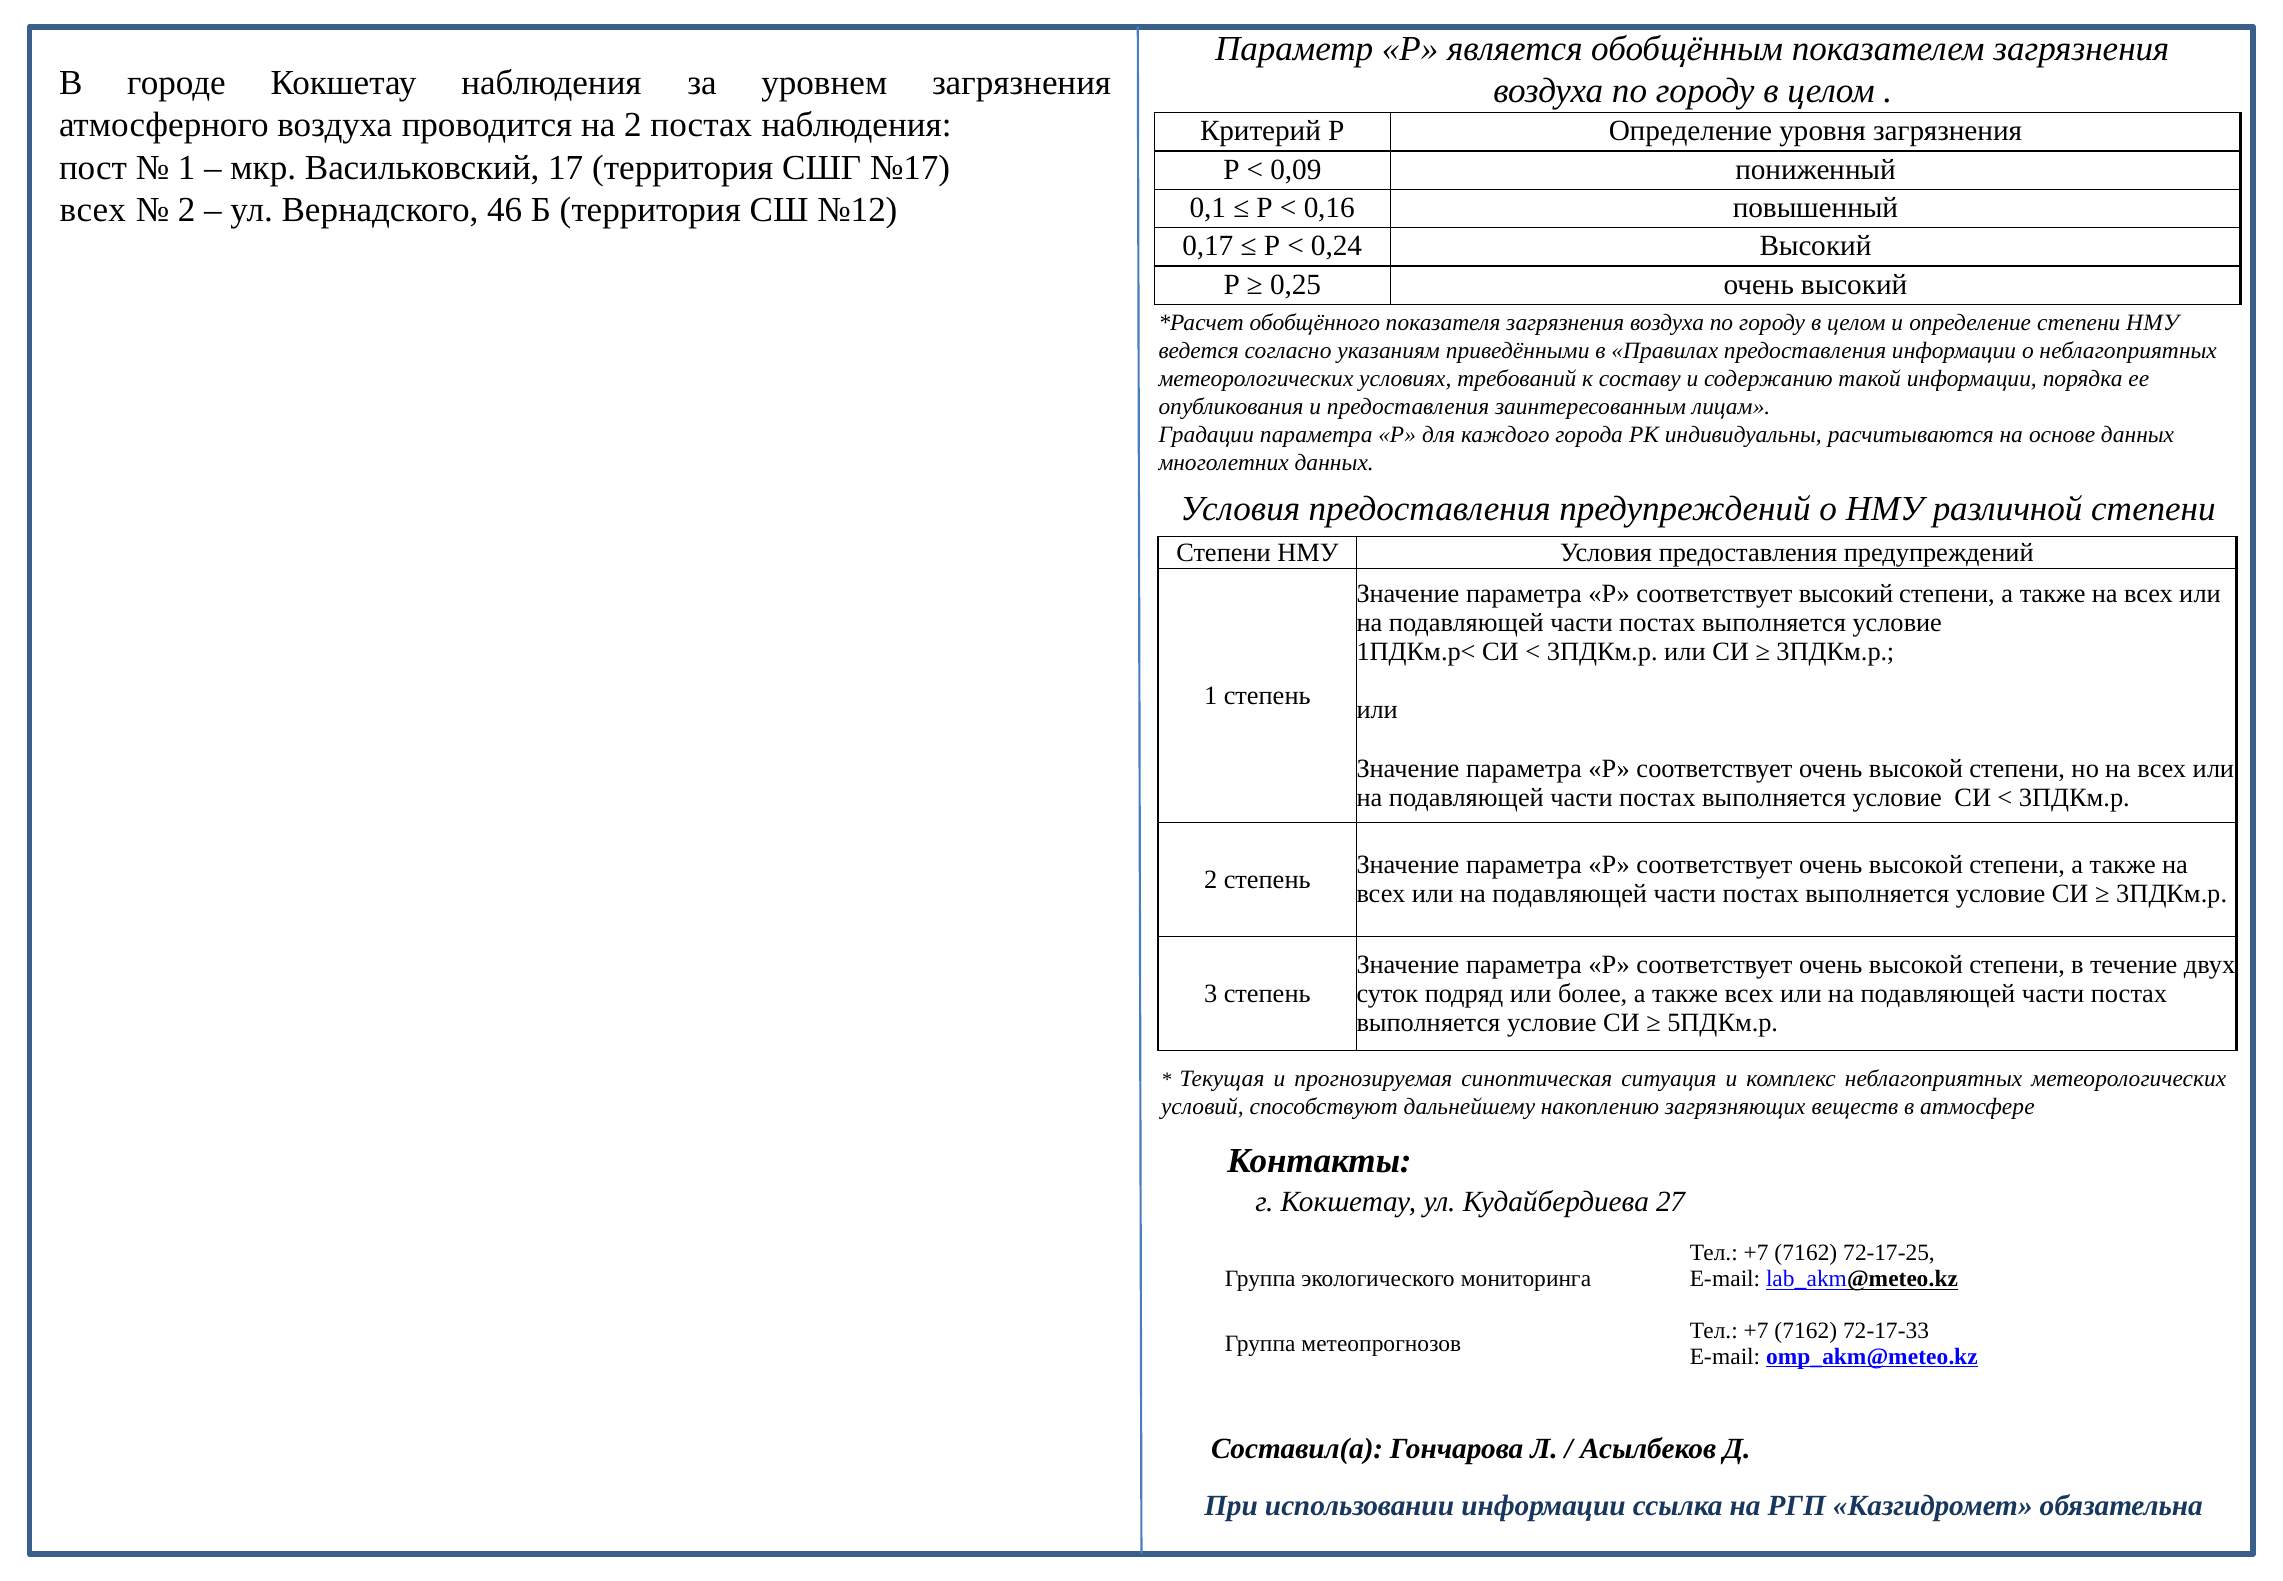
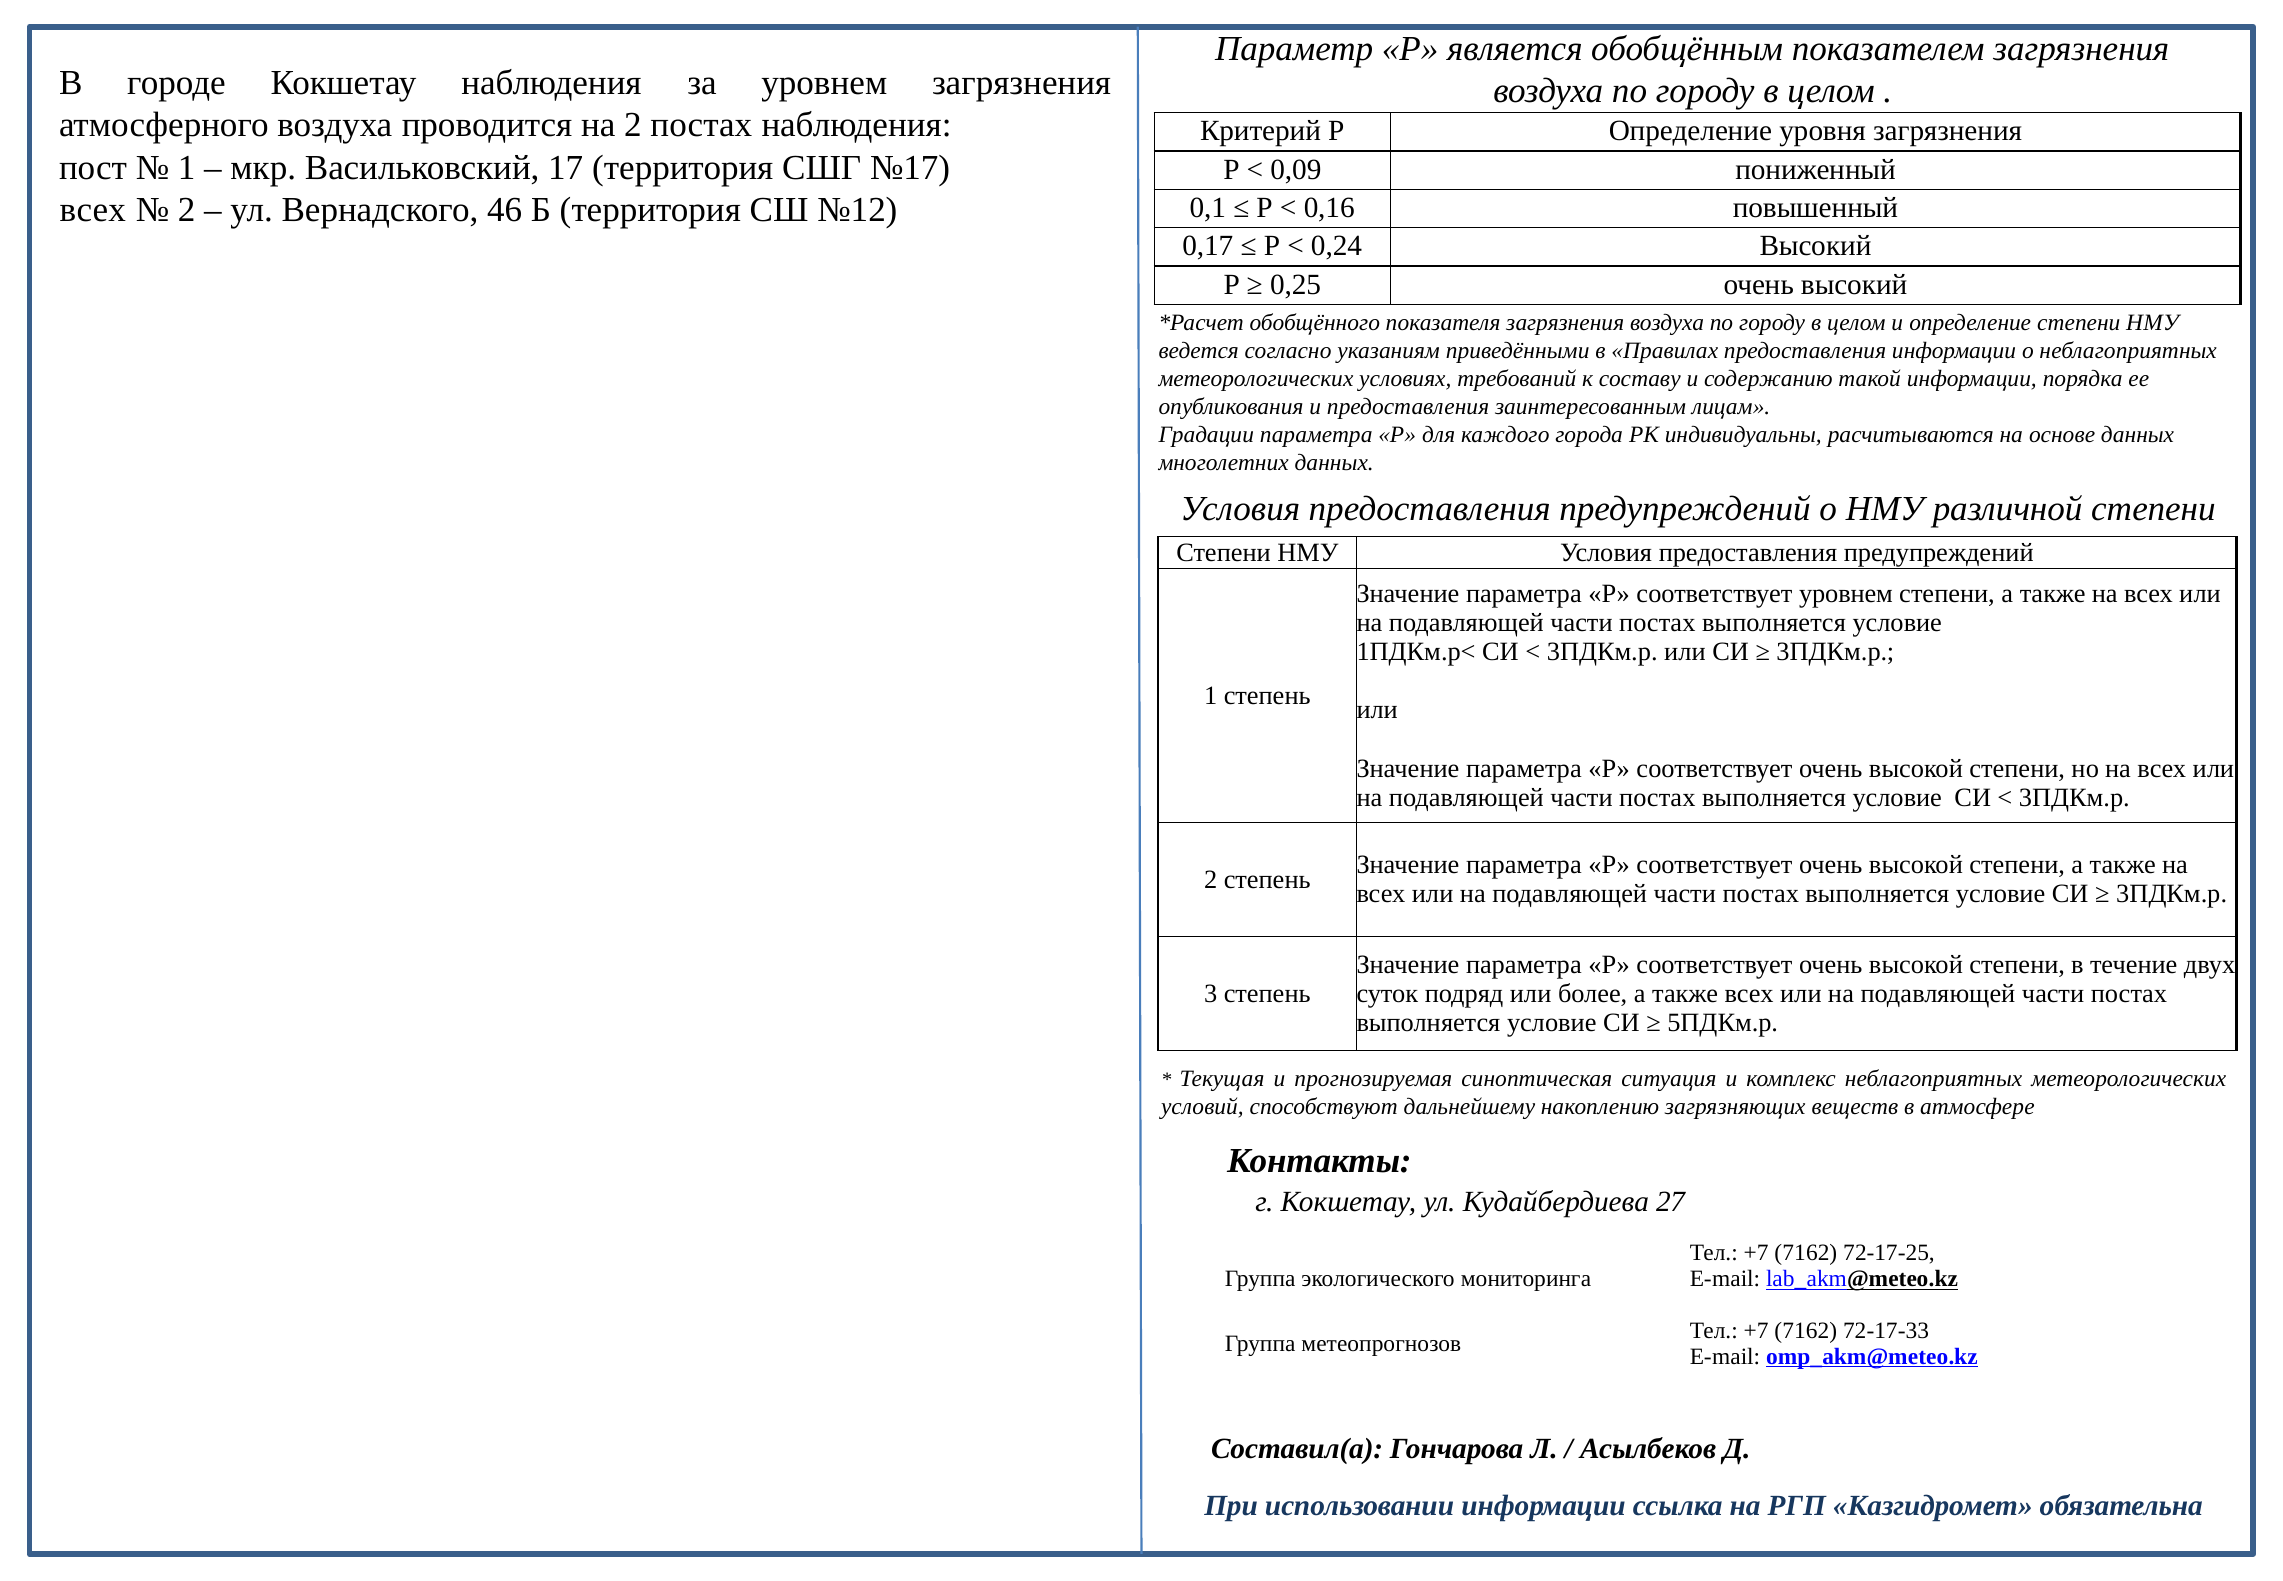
соответствует высокий: высокий -> уровнем (1846, 593)
